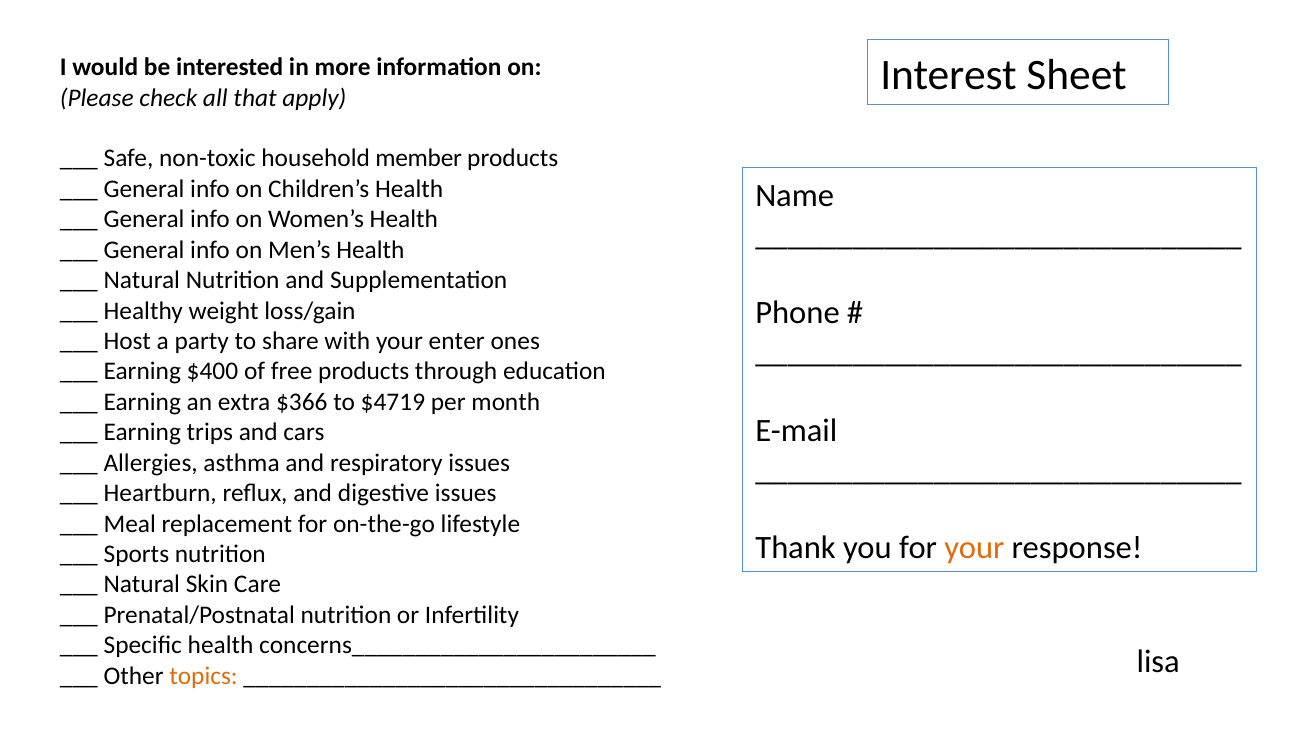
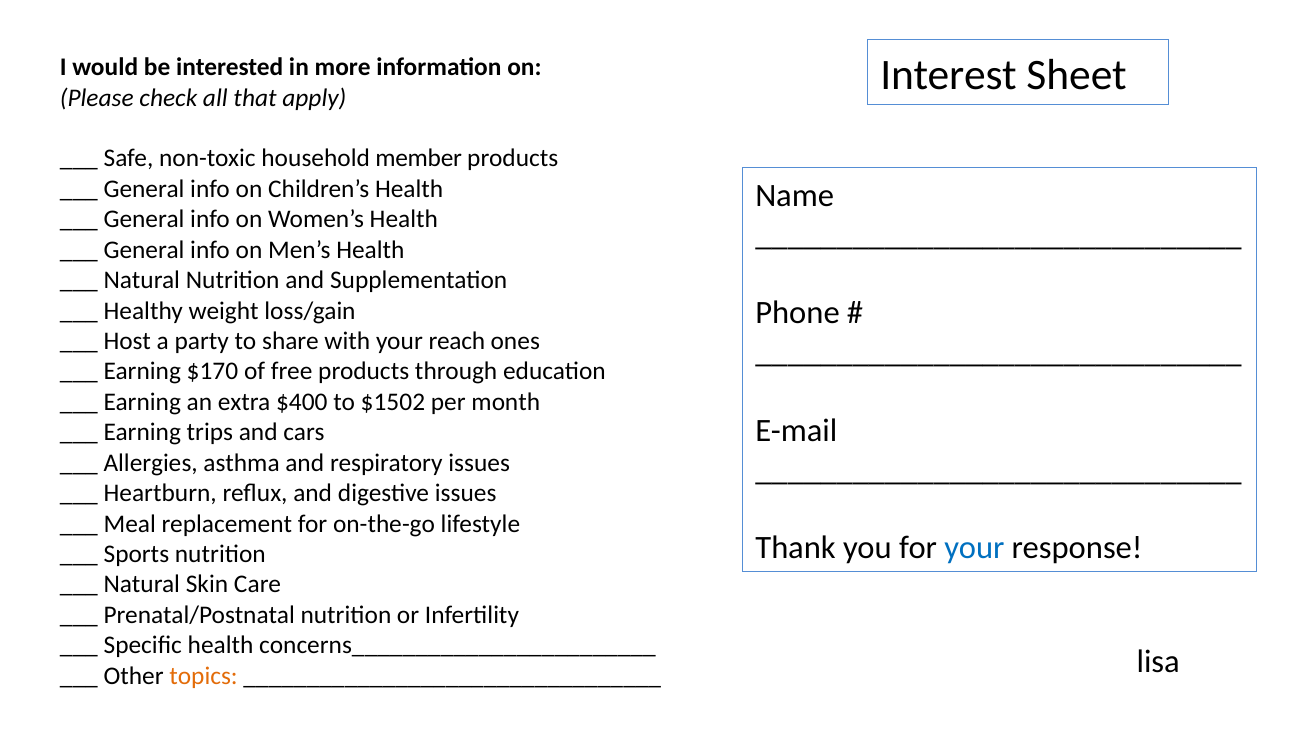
enter: enter -> reach (457, 341)
$400: $400 -> $170 (212, 372)
$366: $366 -> $400 (302, 402)
$4719: $4719 -> $1502 (393, 402)
your colour: orange -> blue (974, 548)
